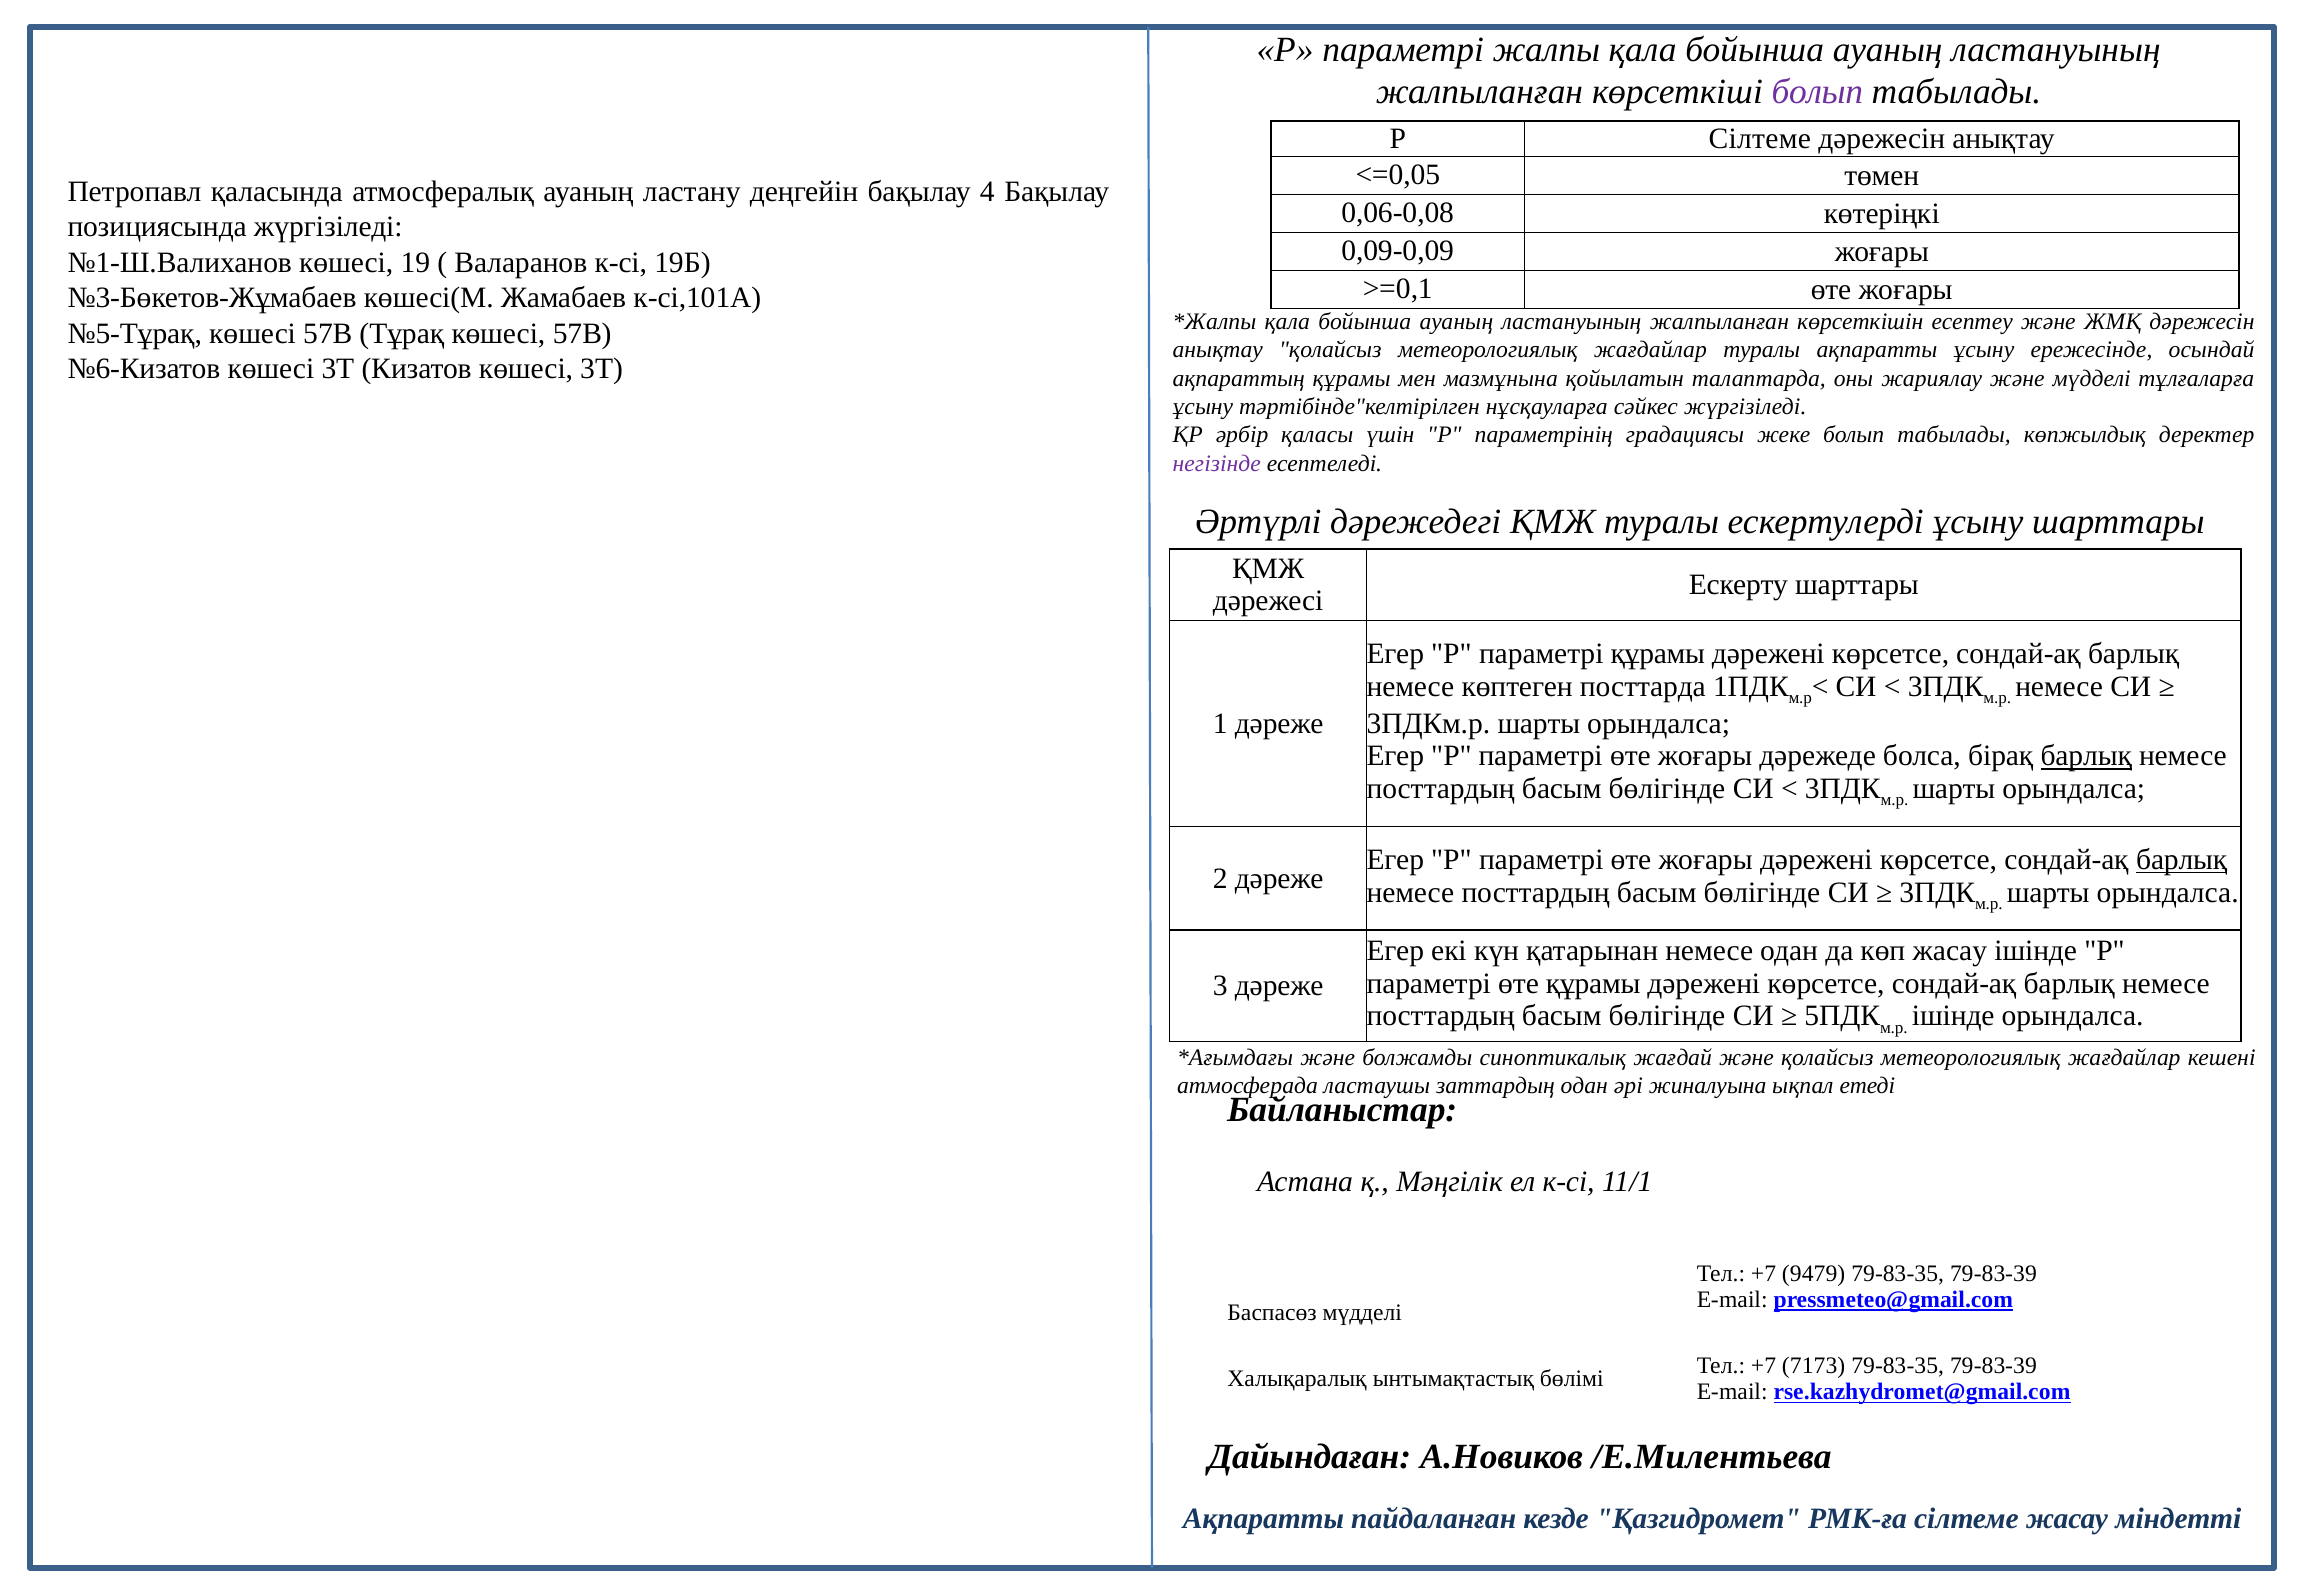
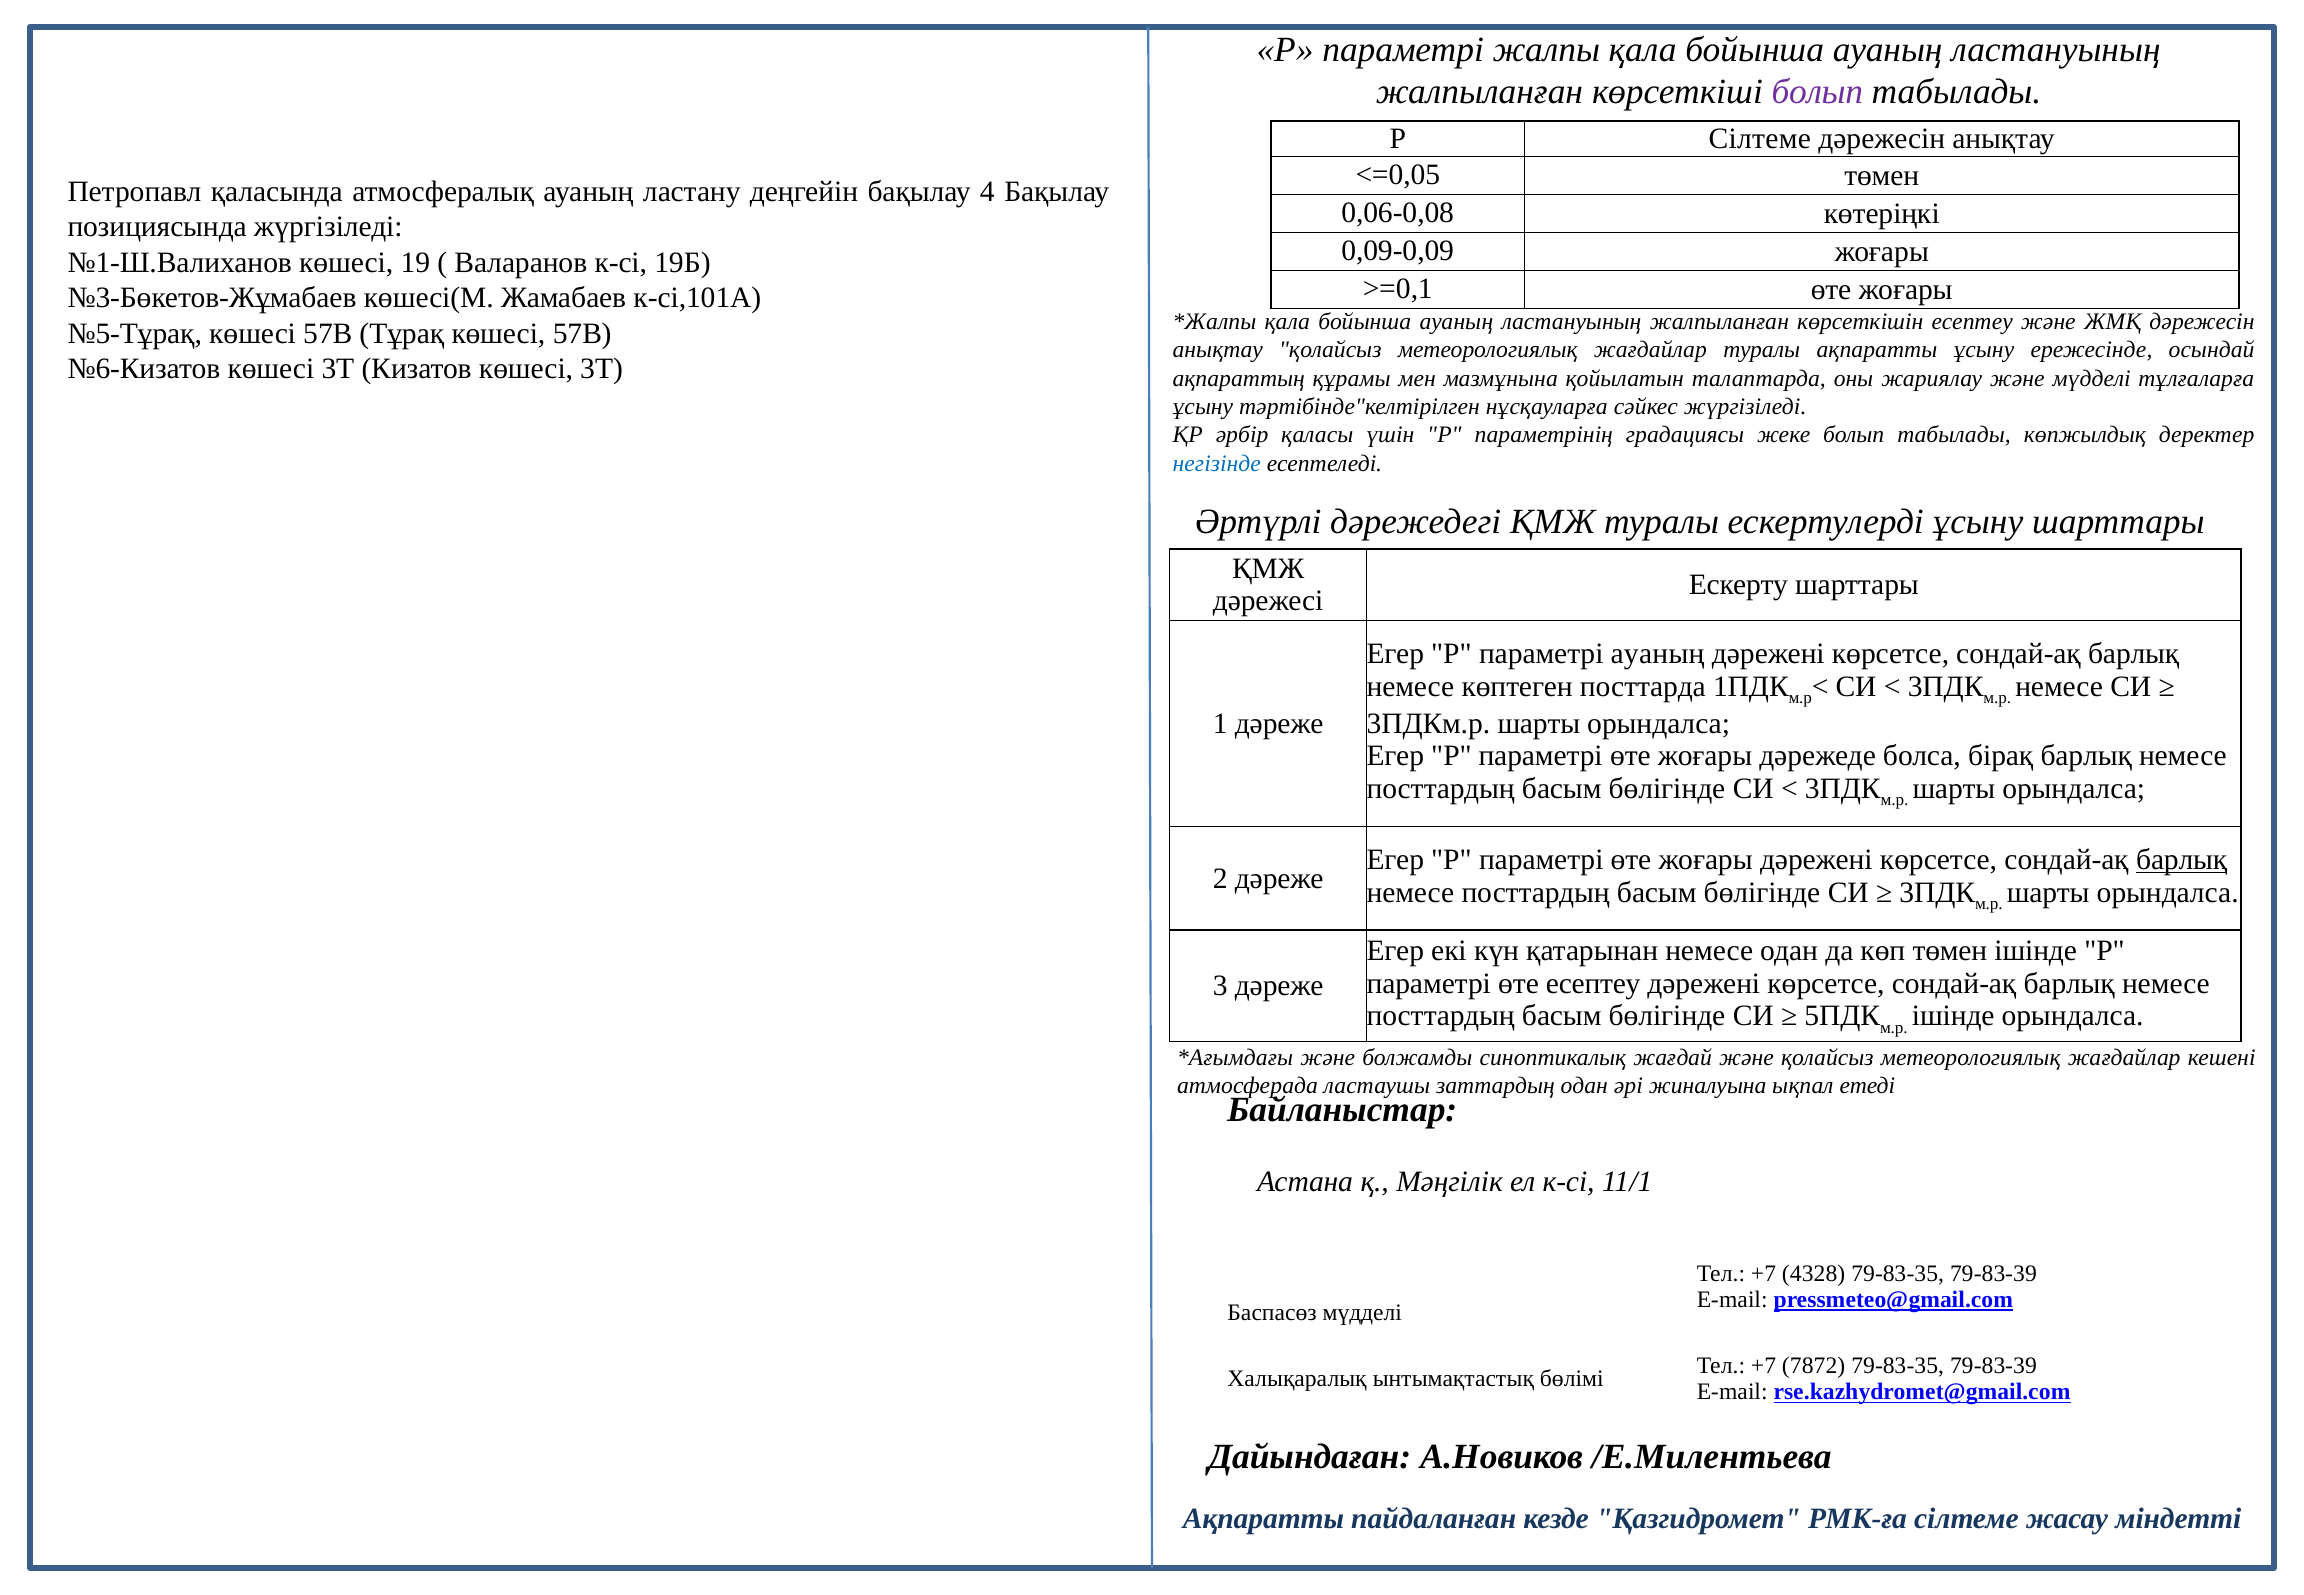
негізінде colour: purple -> blue (1217, 463)
параметрі құрамы: құрамы -> ауаның (1658, 654)
барлық underline: present -> none (2086, 756)
көп жасау: жасау -> төмен (1950, 951)
өте құрамы: құрамы -> есептеу (1593, 983)
9479: 9479 -> 4328 (1814, 1273)
7173: 7173 -> 7872 (1814, 1365)
